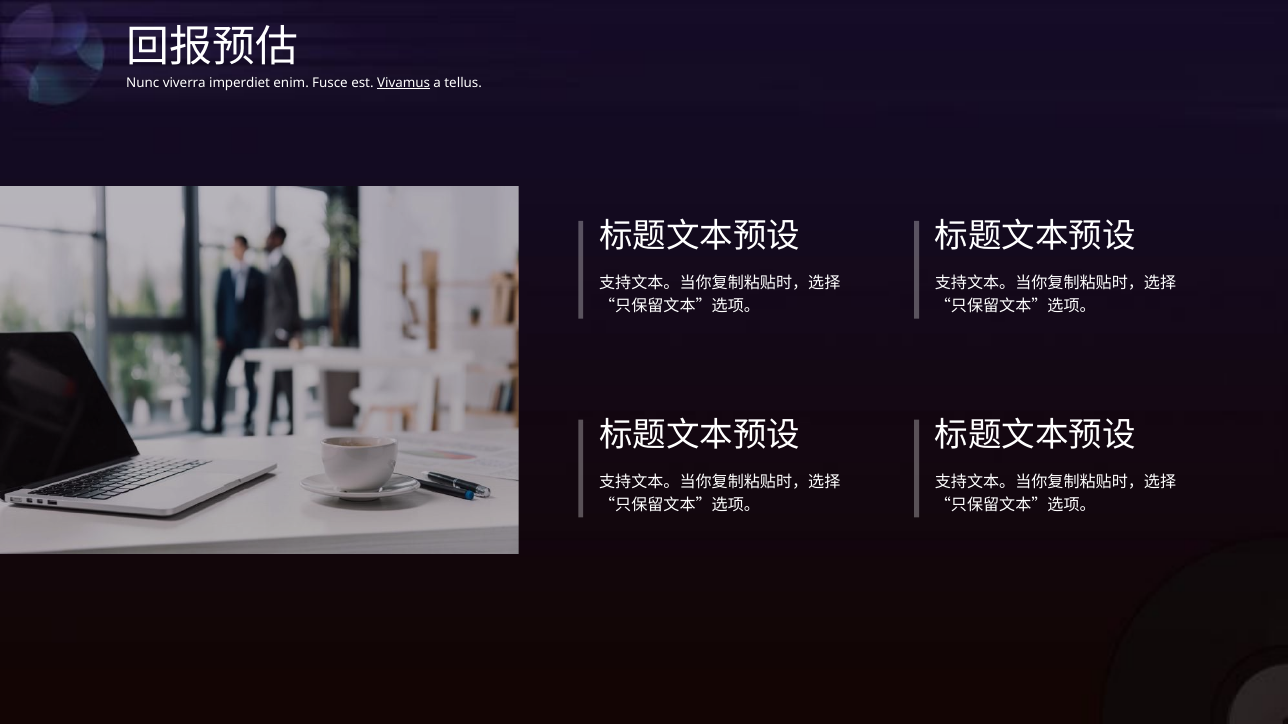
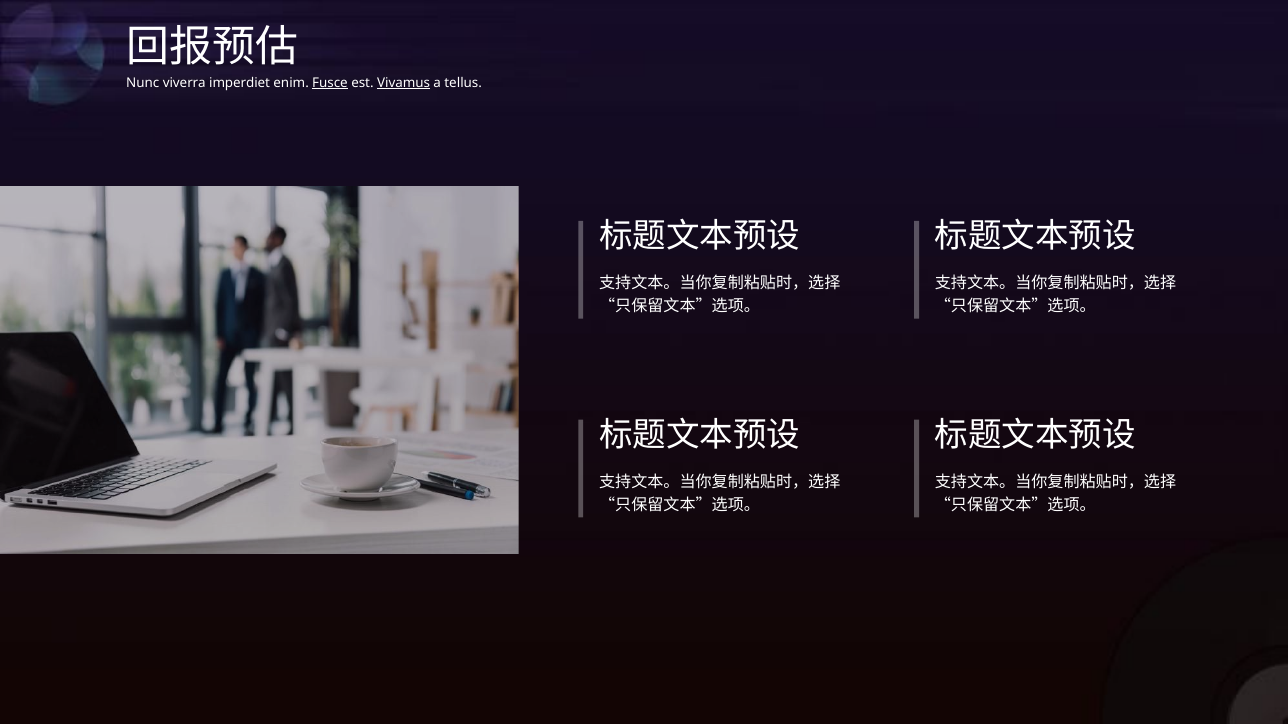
Fusce underline: none -> present (330, 83)
